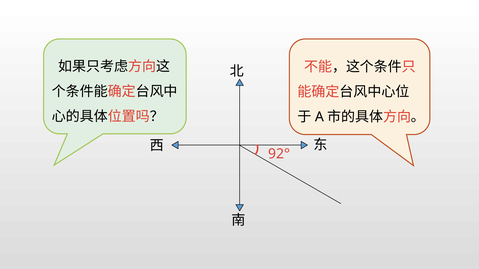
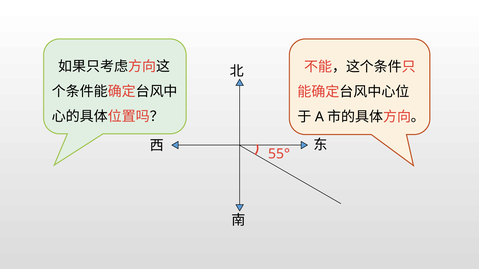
92°: 92° -> 55° (279, 154)
